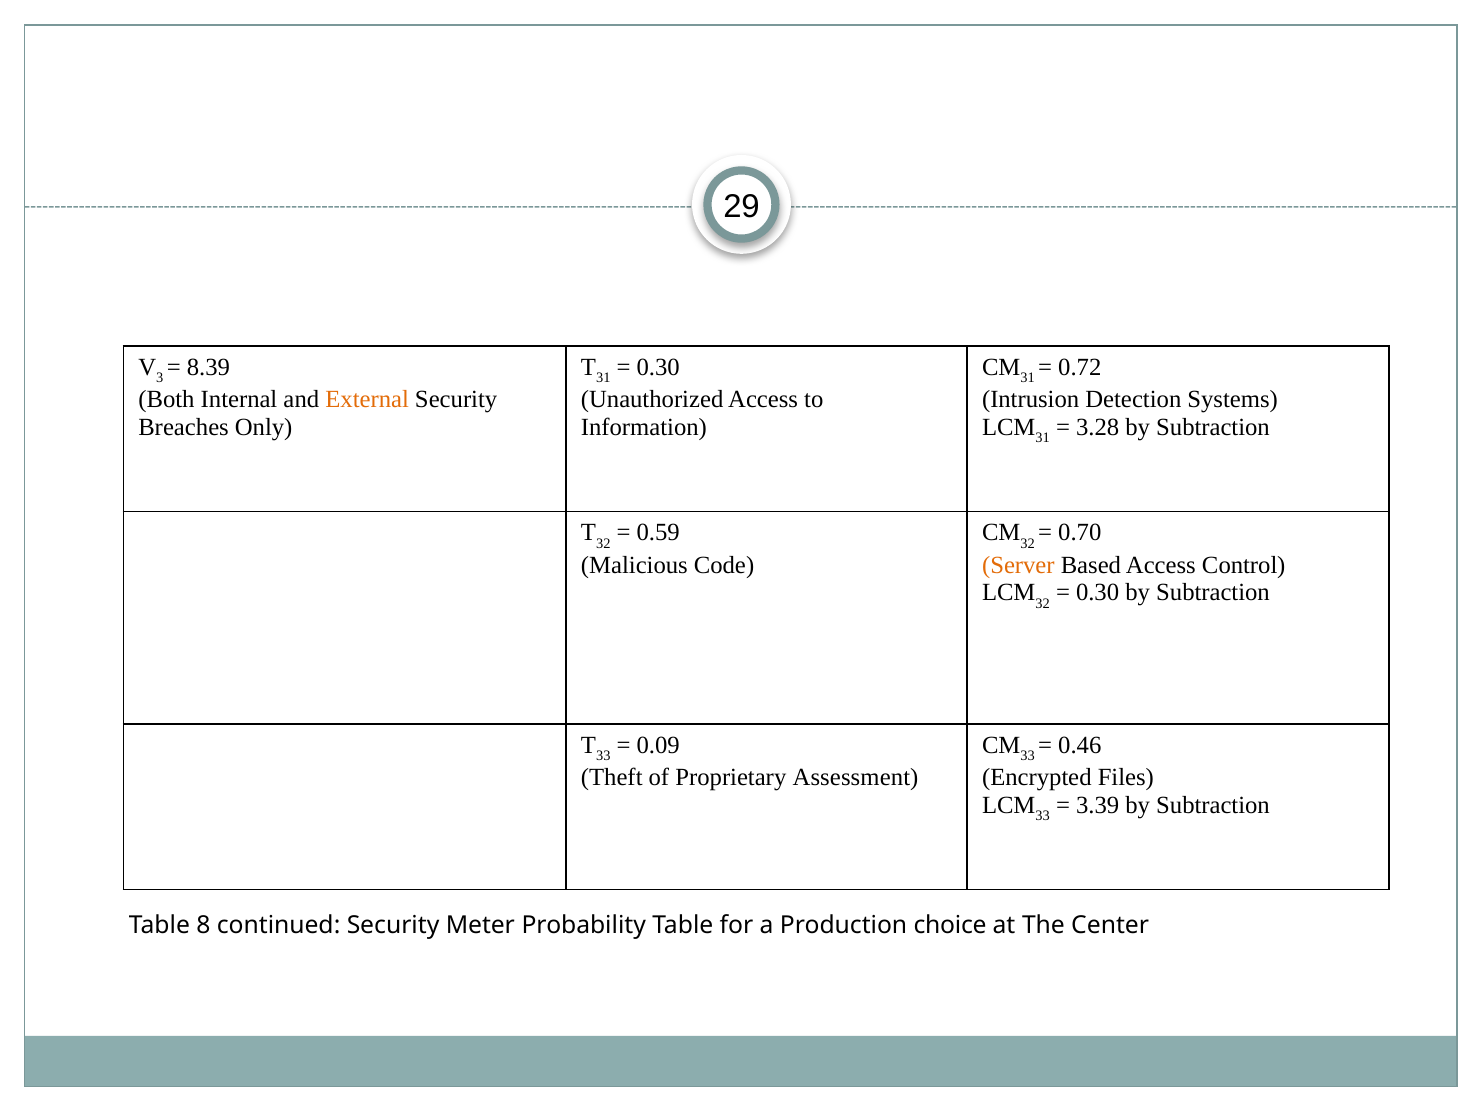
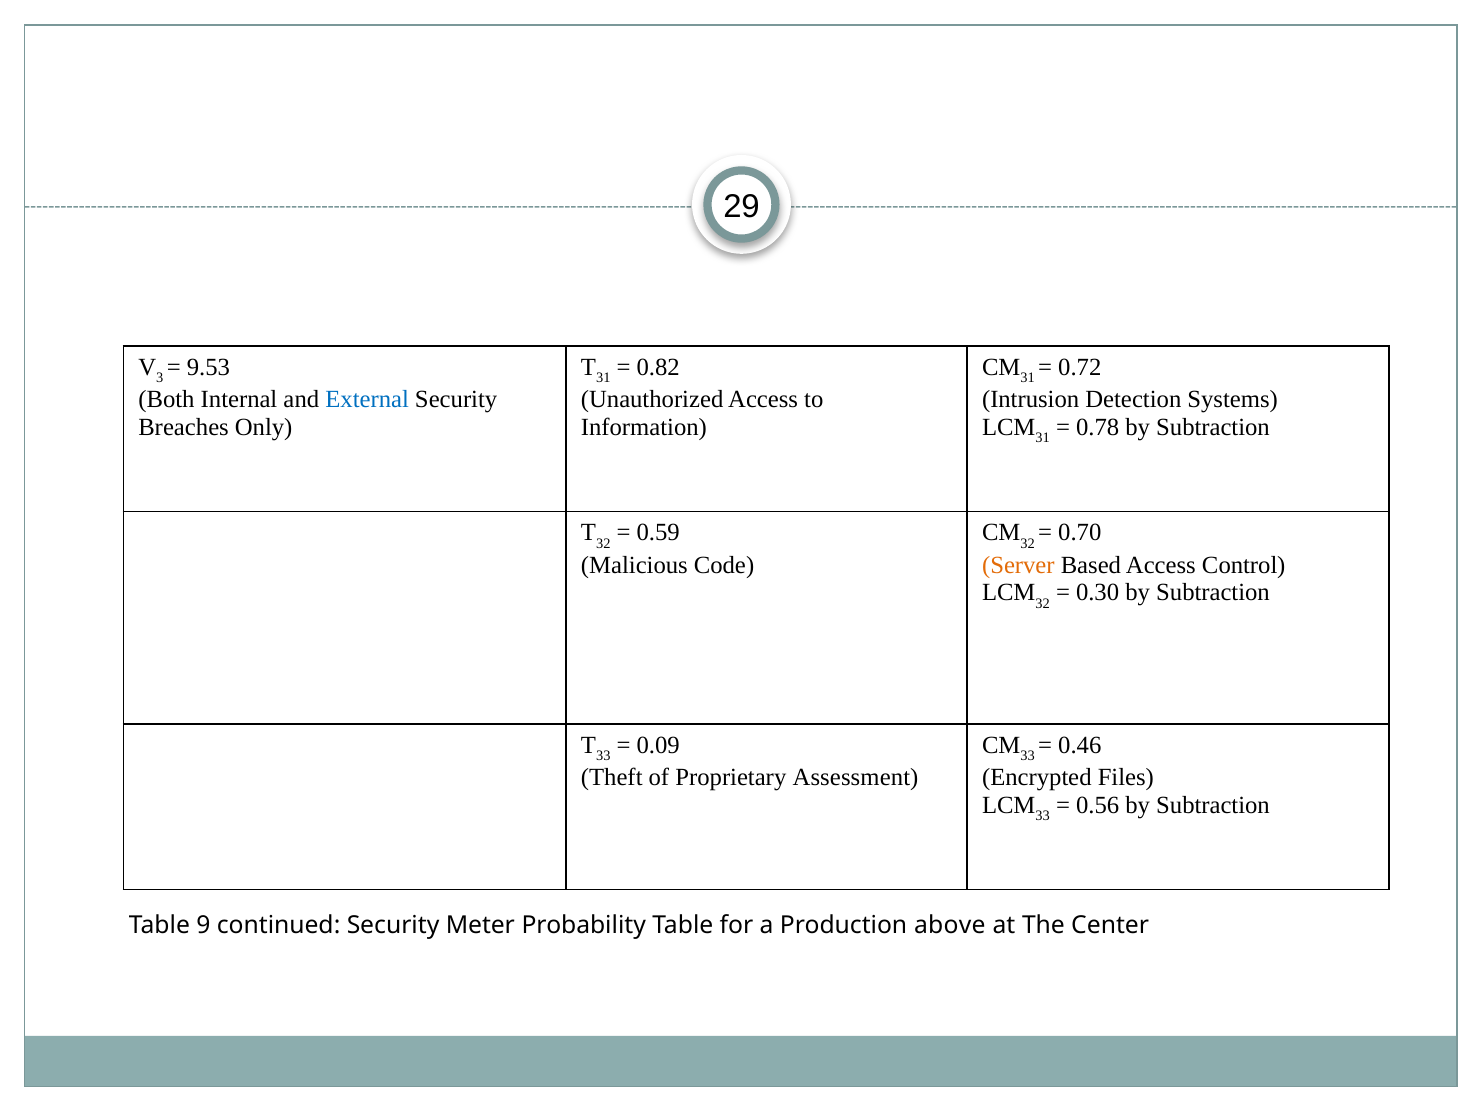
8.39: 8.39 -> 9.53 (208, 367)
0.30: 0.30 -> 0.82 (658, 367)
External colour: orange -> blue (367, 400)
3.28: 3.28 -> 0.78 (1098, 427)
3.39: 3.39 -> 0.56 (1098, 805)
8: 8 -> 9 (203, 926)
choice: choice -> above (950, 926)
